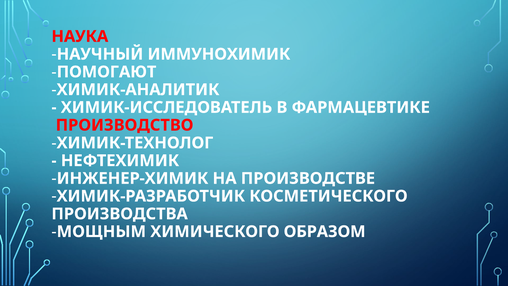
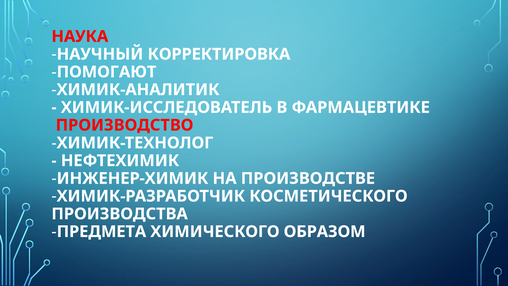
ИММУНОХИМИК: ИММУНОХИМИК -> КОРРЕКТИРОВКА (219, 54)
МОЩНЫМ: МОЩНЫМ -> ПРЕДМЕТА (101, 231)
